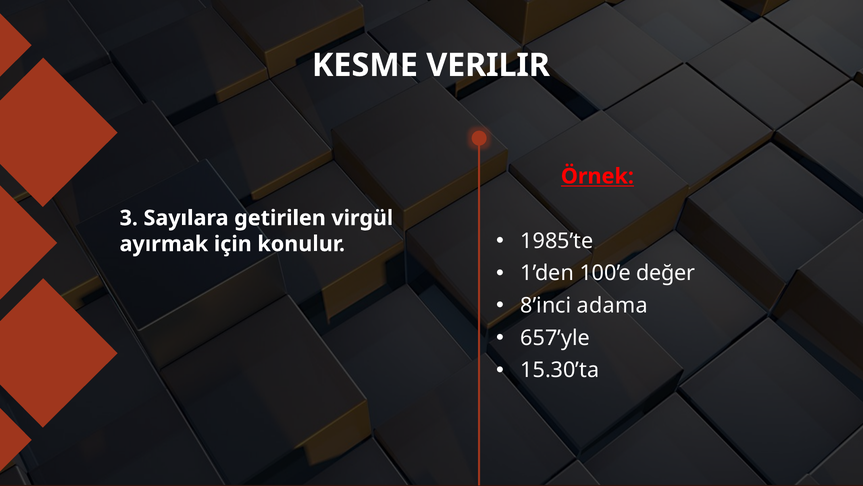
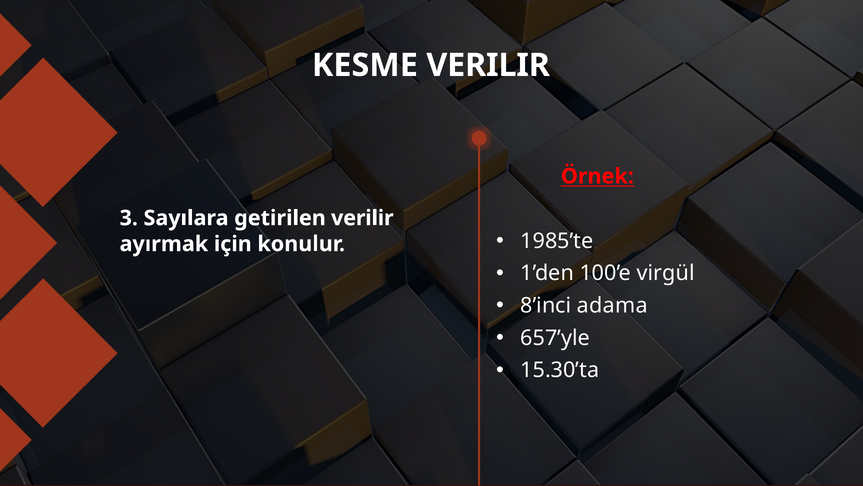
getirilen virgül: virgül -> verilir (362, 218)
değer: değer -> virgül (666, 273)
